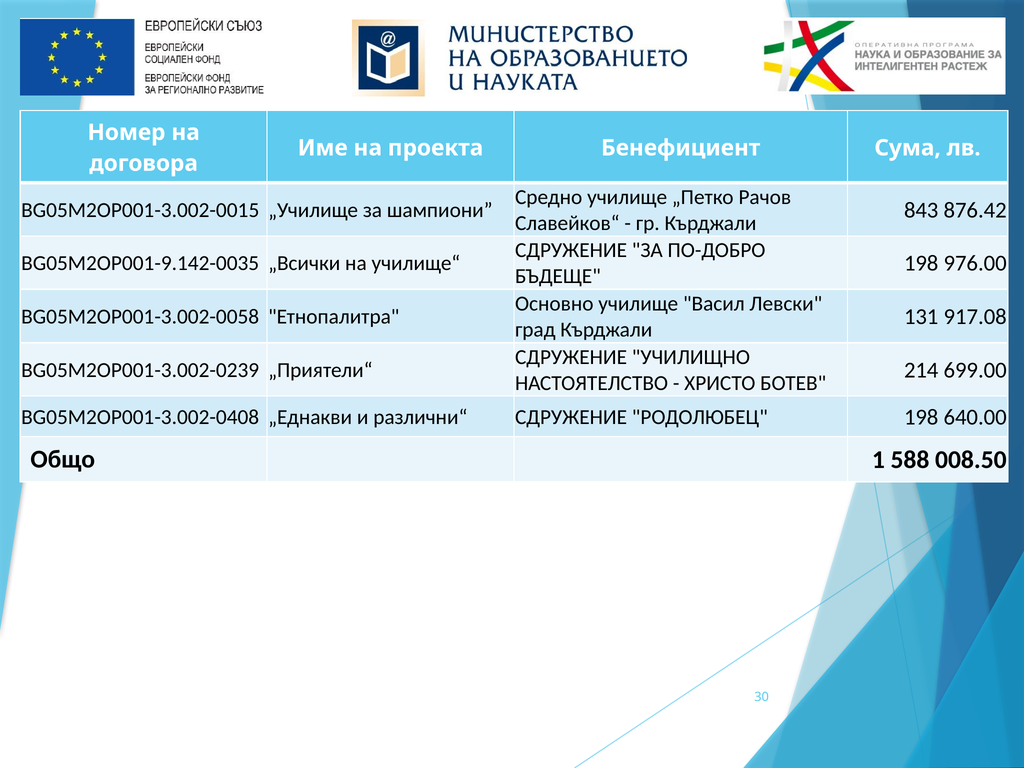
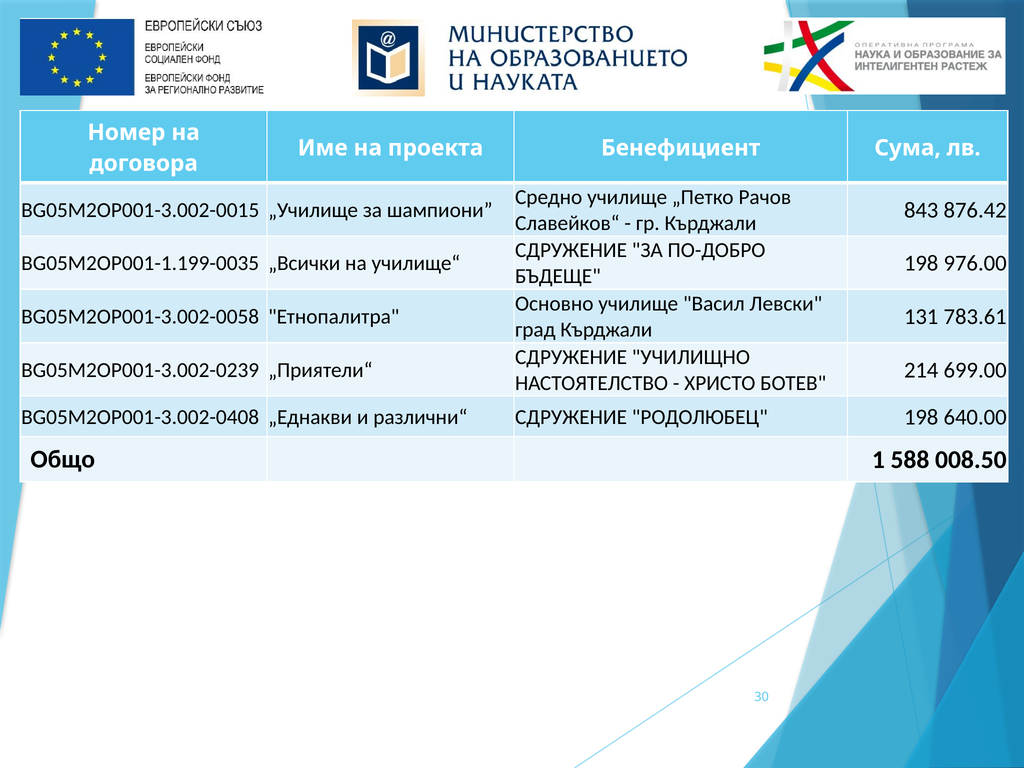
BG05M2OP001-9.142-0035: BG05M2OP001-9.142-0035 -> BG05M2OP001-1.199-0035 (140, 263)
917.08: 917.08 -> 783.61 (975, 317)
